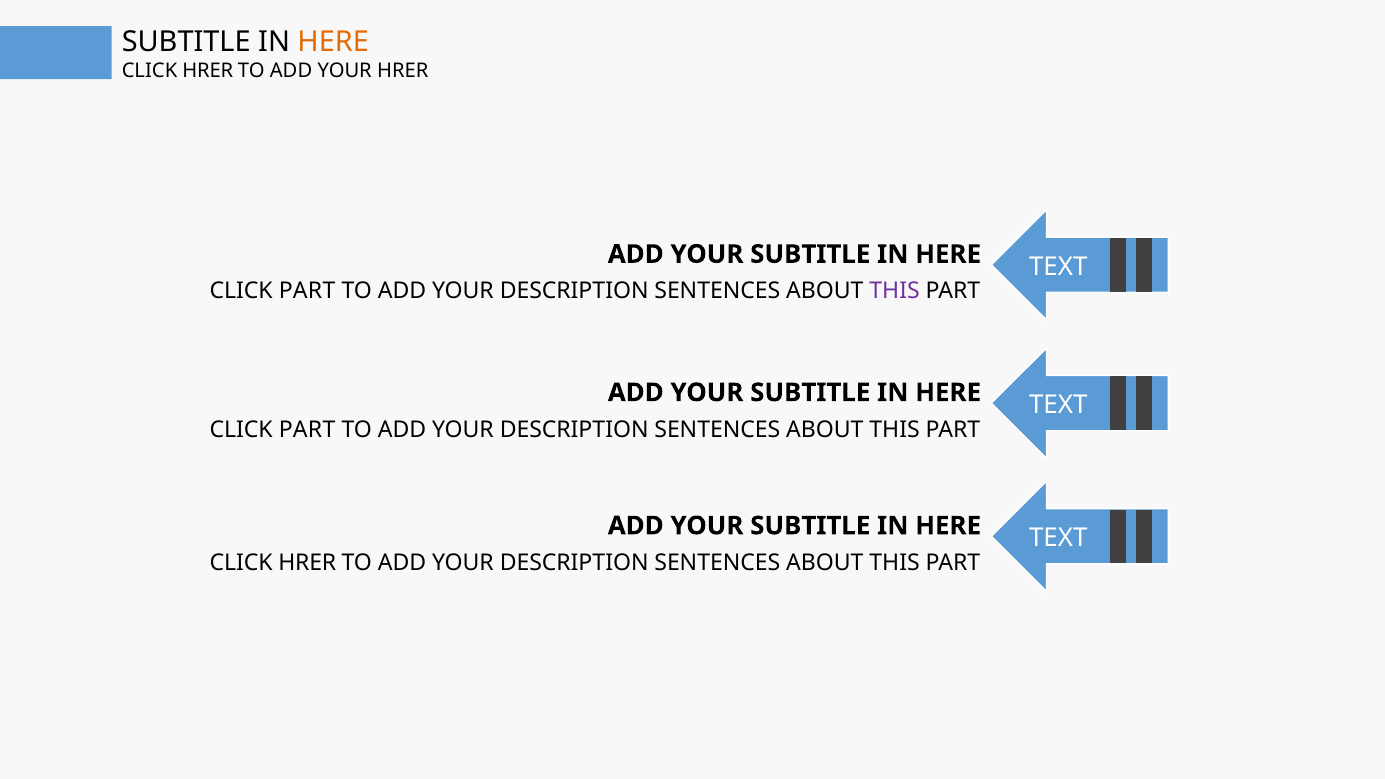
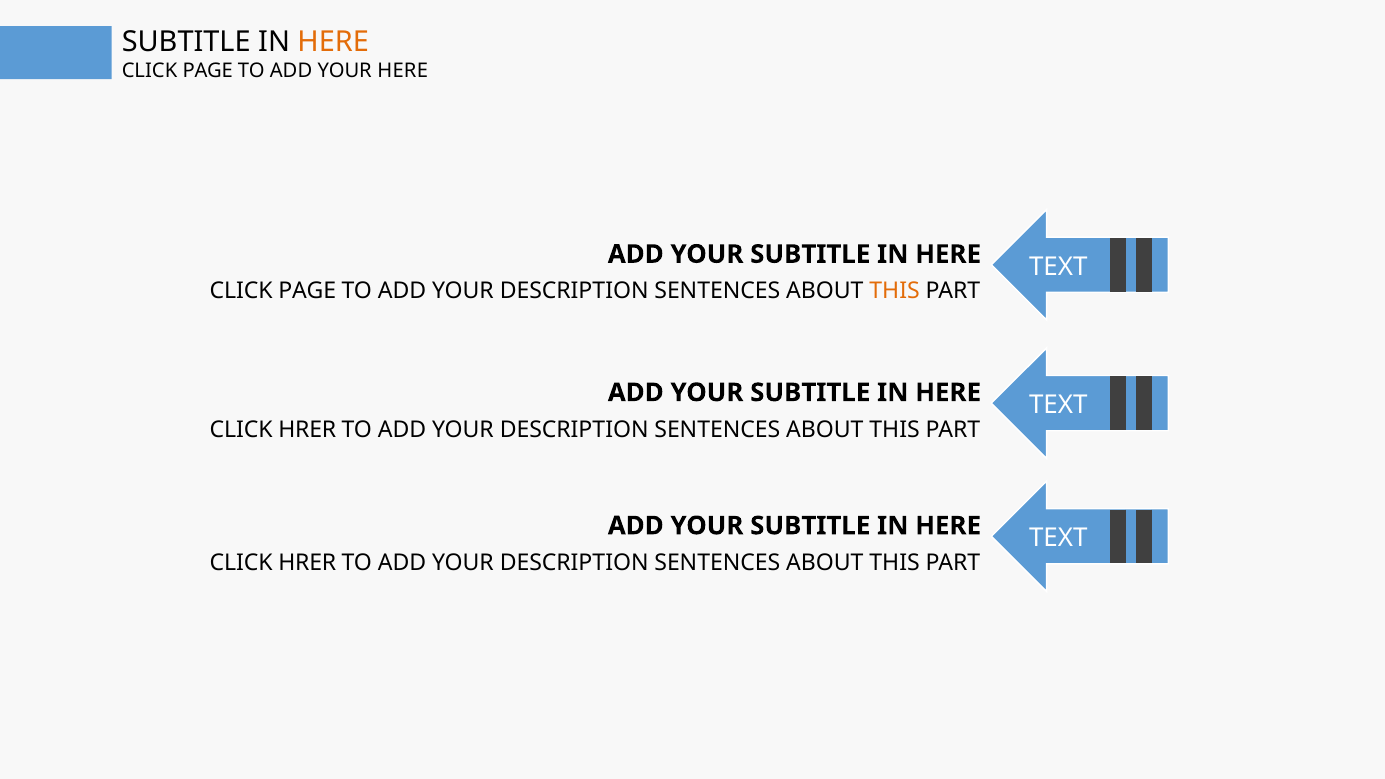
HRER: HRER -> PAGE (208, 71)
YOUR HRER: HRER -> HERE (403, 71)
PART: PART -> PAGE (307, 291)
THIS colour: purple -> orange (895, 291)
PART: PART -> HRER (307, 430)
